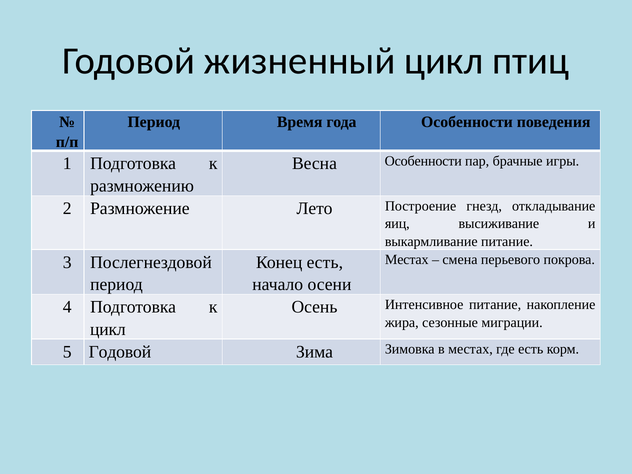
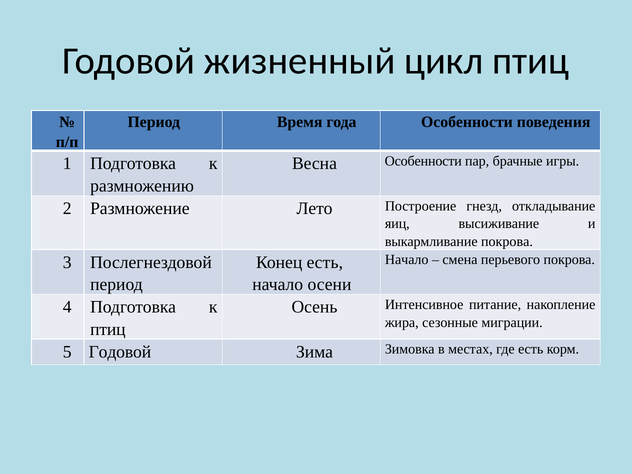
выкармливание питание: питание -> покрова (507, 242)
Местах: Местах -> Начало (407, 260)
цикл: цикл -> птиц (108, 330)
